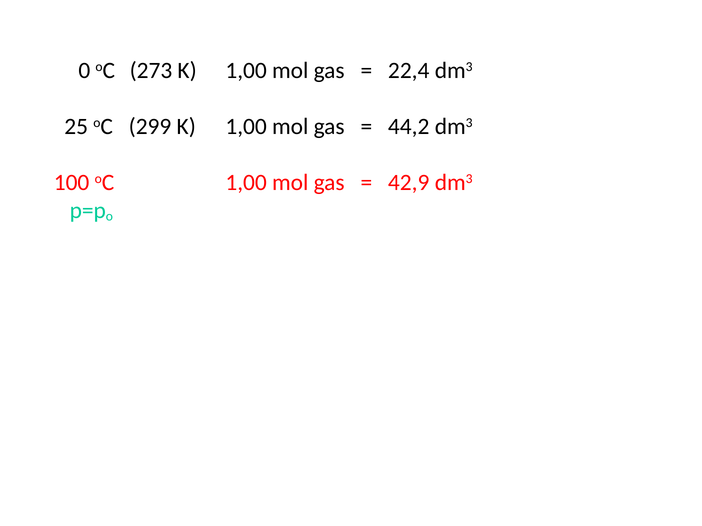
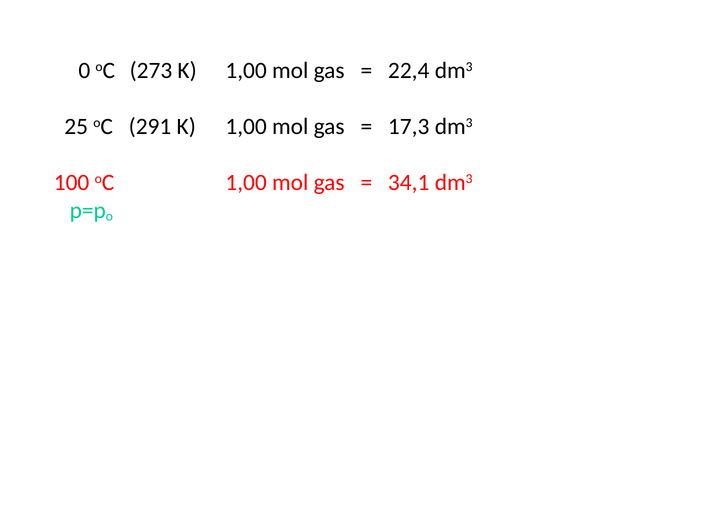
299: 299 -> 291 (150, 127)
44,2: 44,2 -> 17,3 (409, 127)
42,9: 42,9 -> 34,1 (409, 183)
